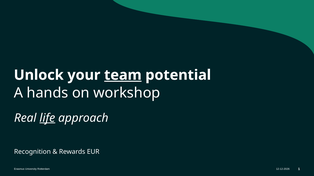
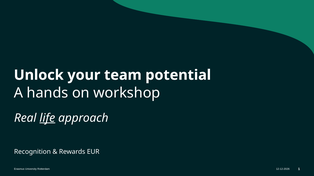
team underline: present -> none (123, 75)
